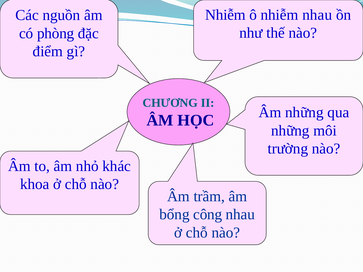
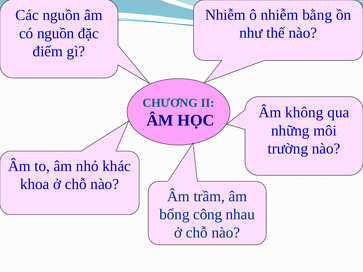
nhiễm nhau: nhau -> bằng (317, 15)
có phòng: phòng -> nguồn (56, 33)
Âm những: những -> không (304, 113)
